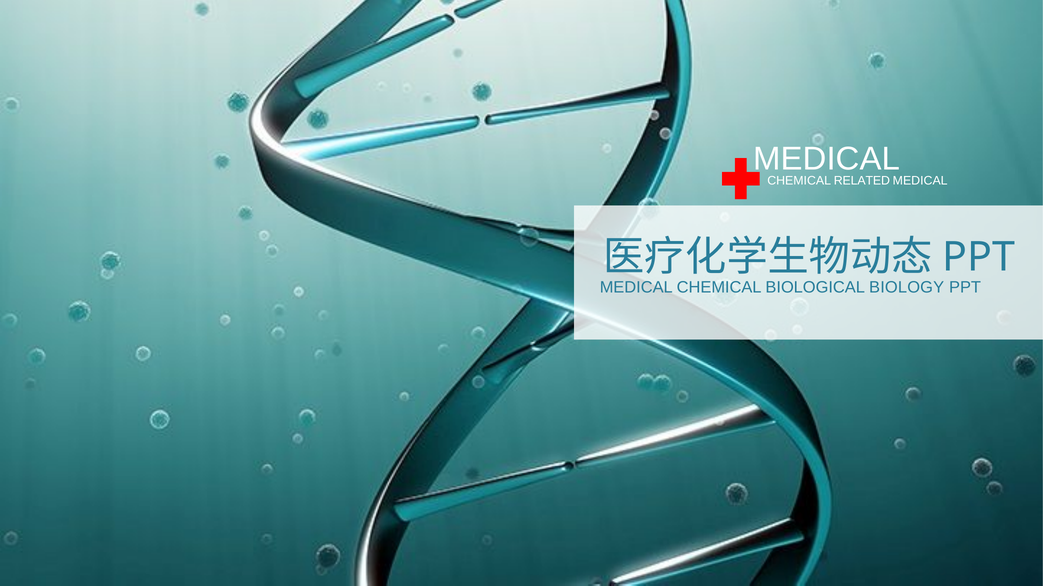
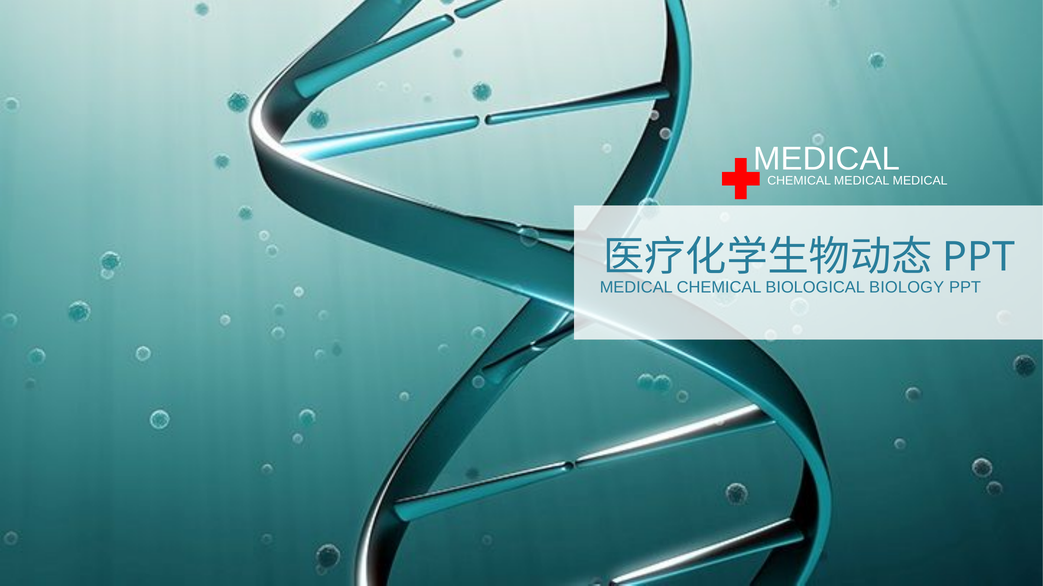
CHEMICAL RELATED: RELATED -> MEDICAL (862, 181)
